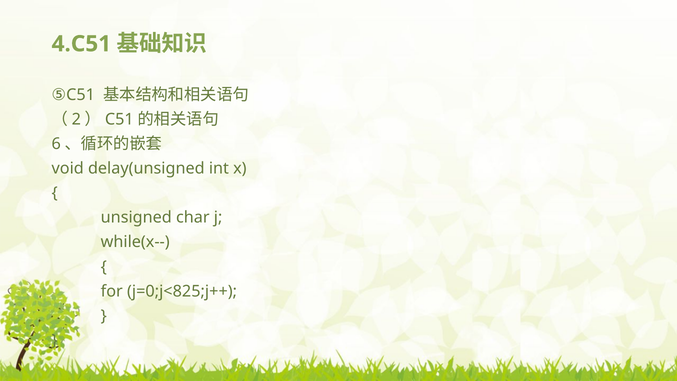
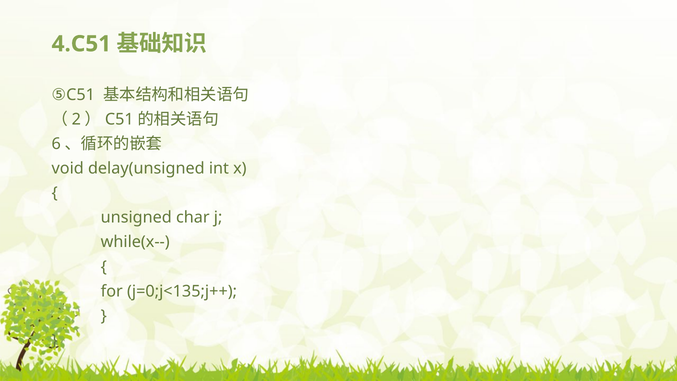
j=0;j<825;j++: j=0;j<825;j++ -> j=0;j<135;j++ (182, 291)
